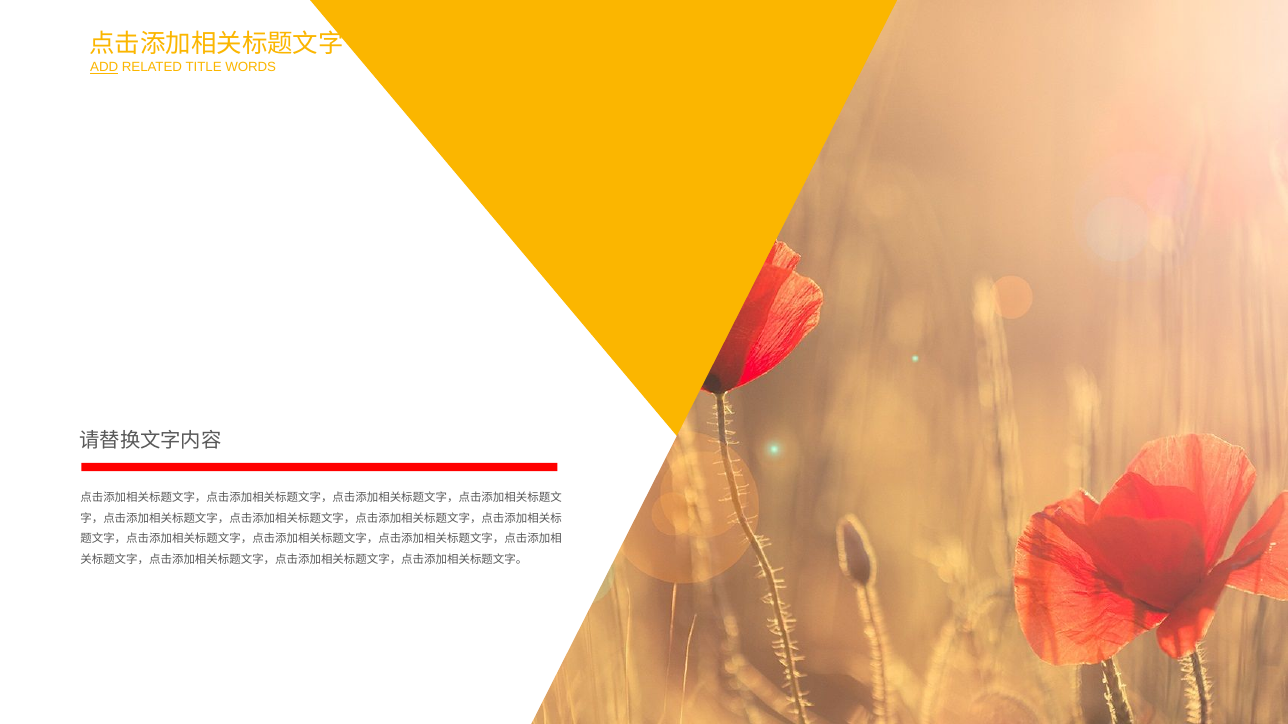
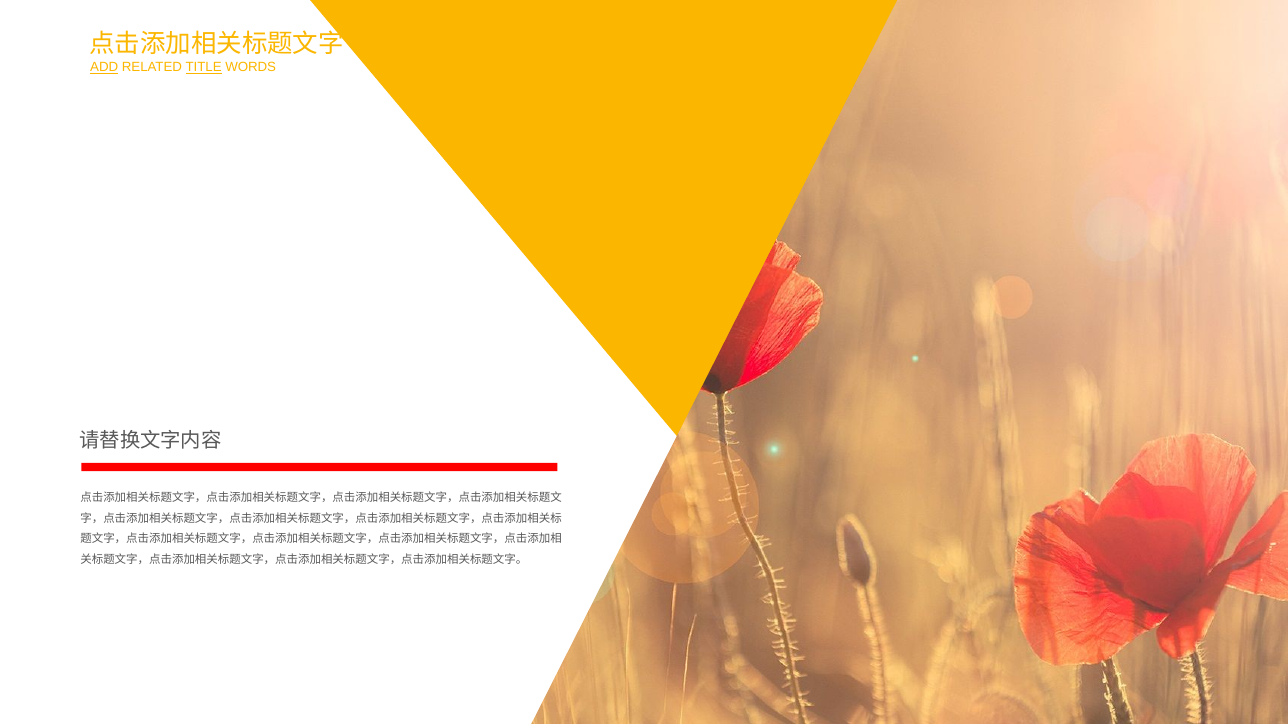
TITLE underline: none -> present (204, 68)
